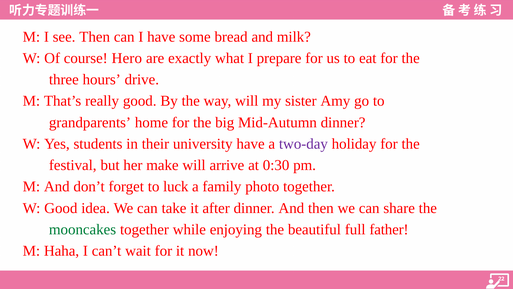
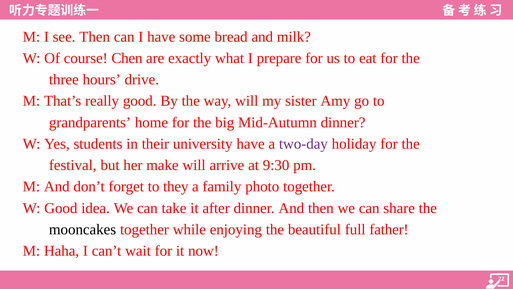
Hero: Hero -> Chen (127, 58)
0:30: 0:30 -> 9:30 (276, 165)
luck: luck -> they (176, 186)
mooncakes colour: green -> black (83, 229)
